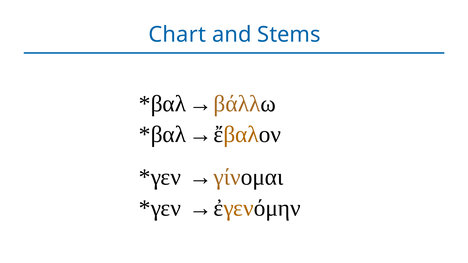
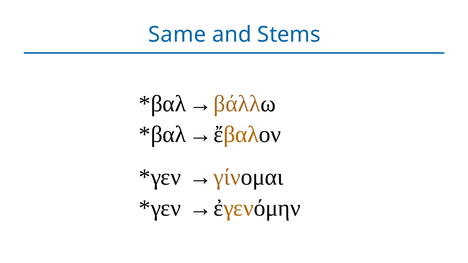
Chart: Chart -> Same (177, 35)
